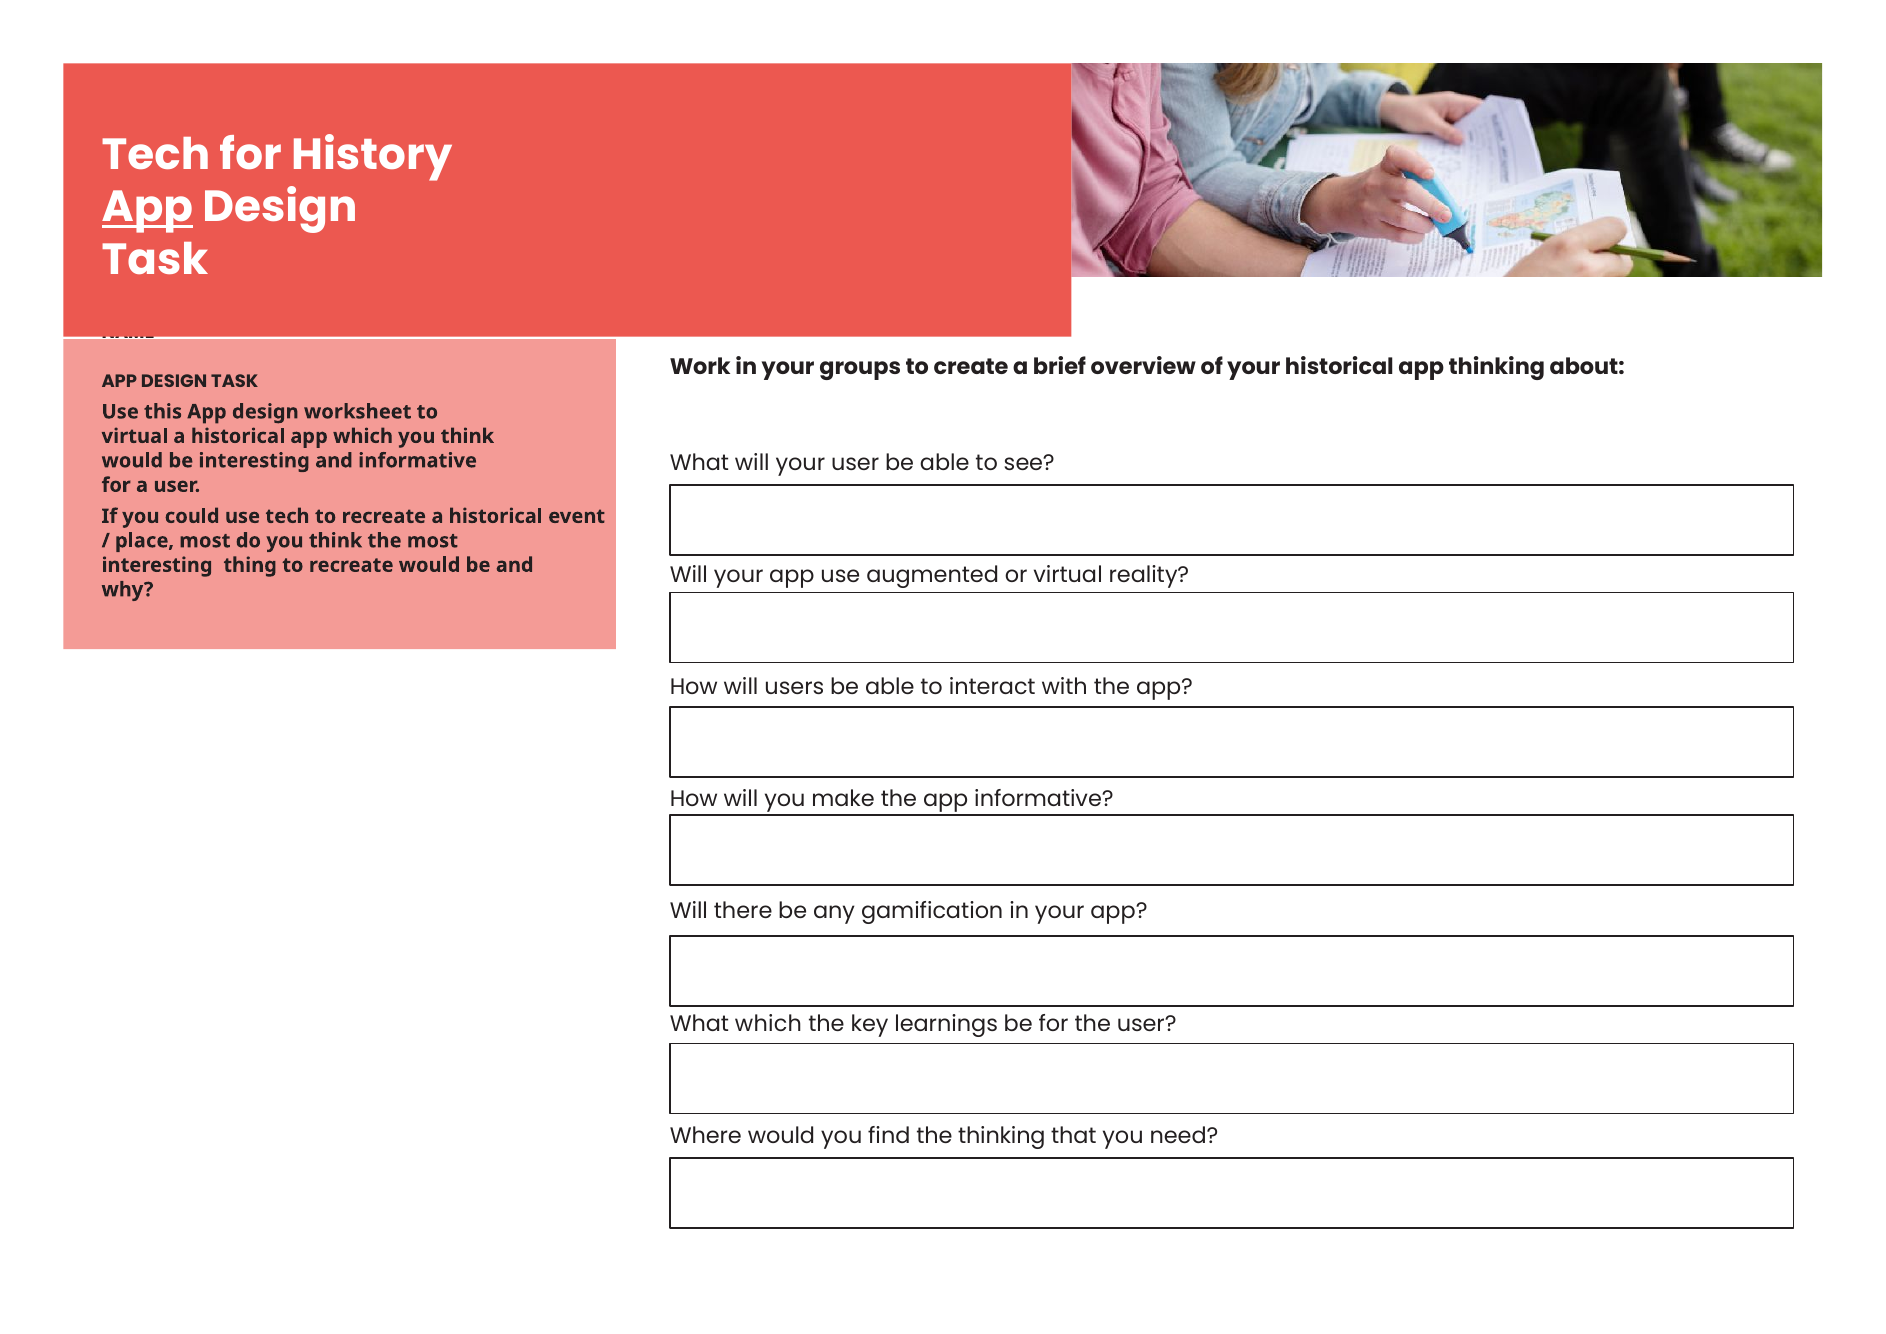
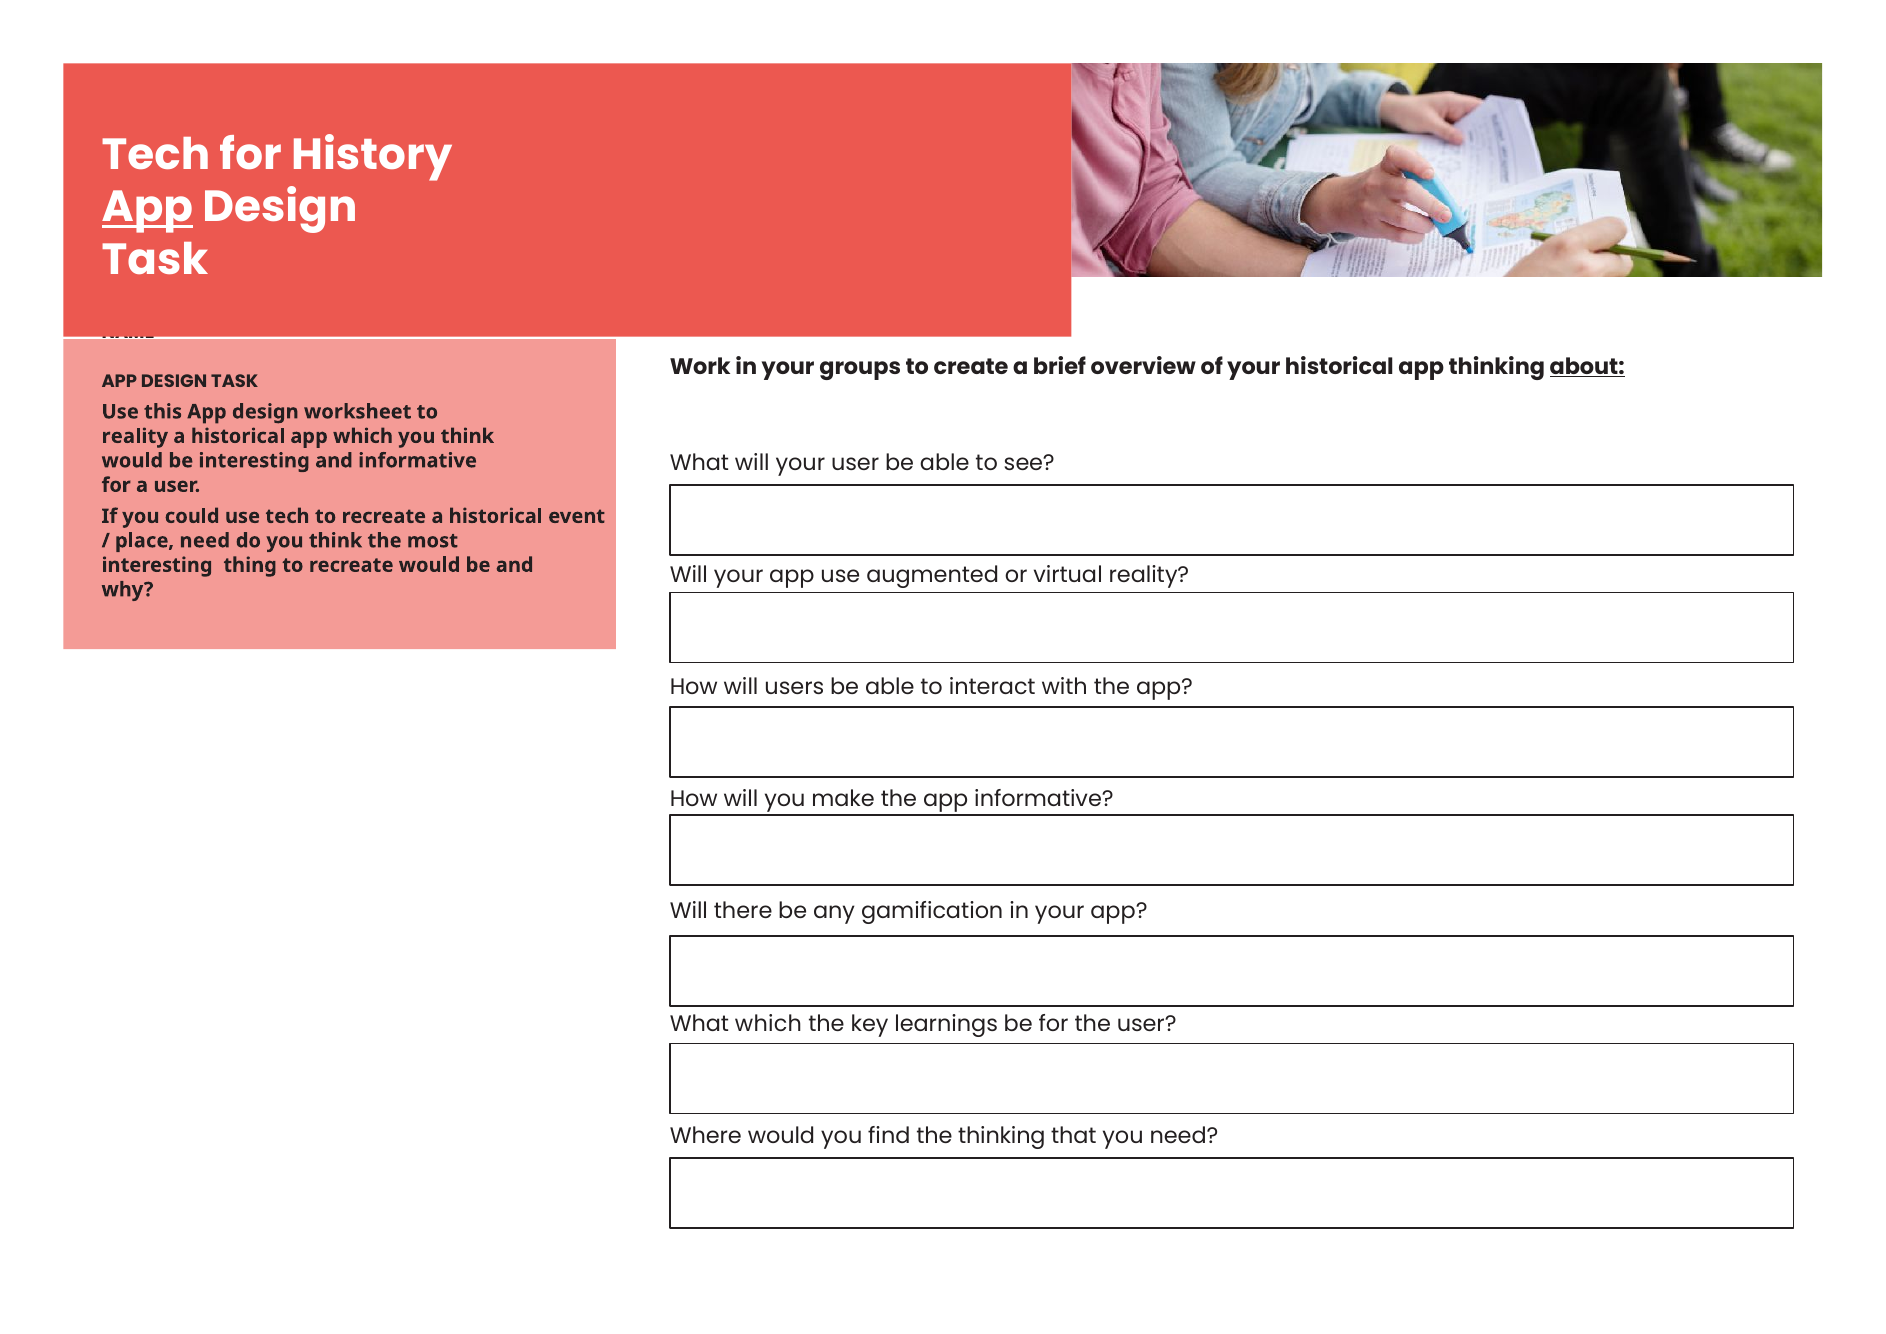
about underline: none -> present (1587, 367)
virtual: virtual -> reality (135, 436)
place most: most -> need (205, 541)
